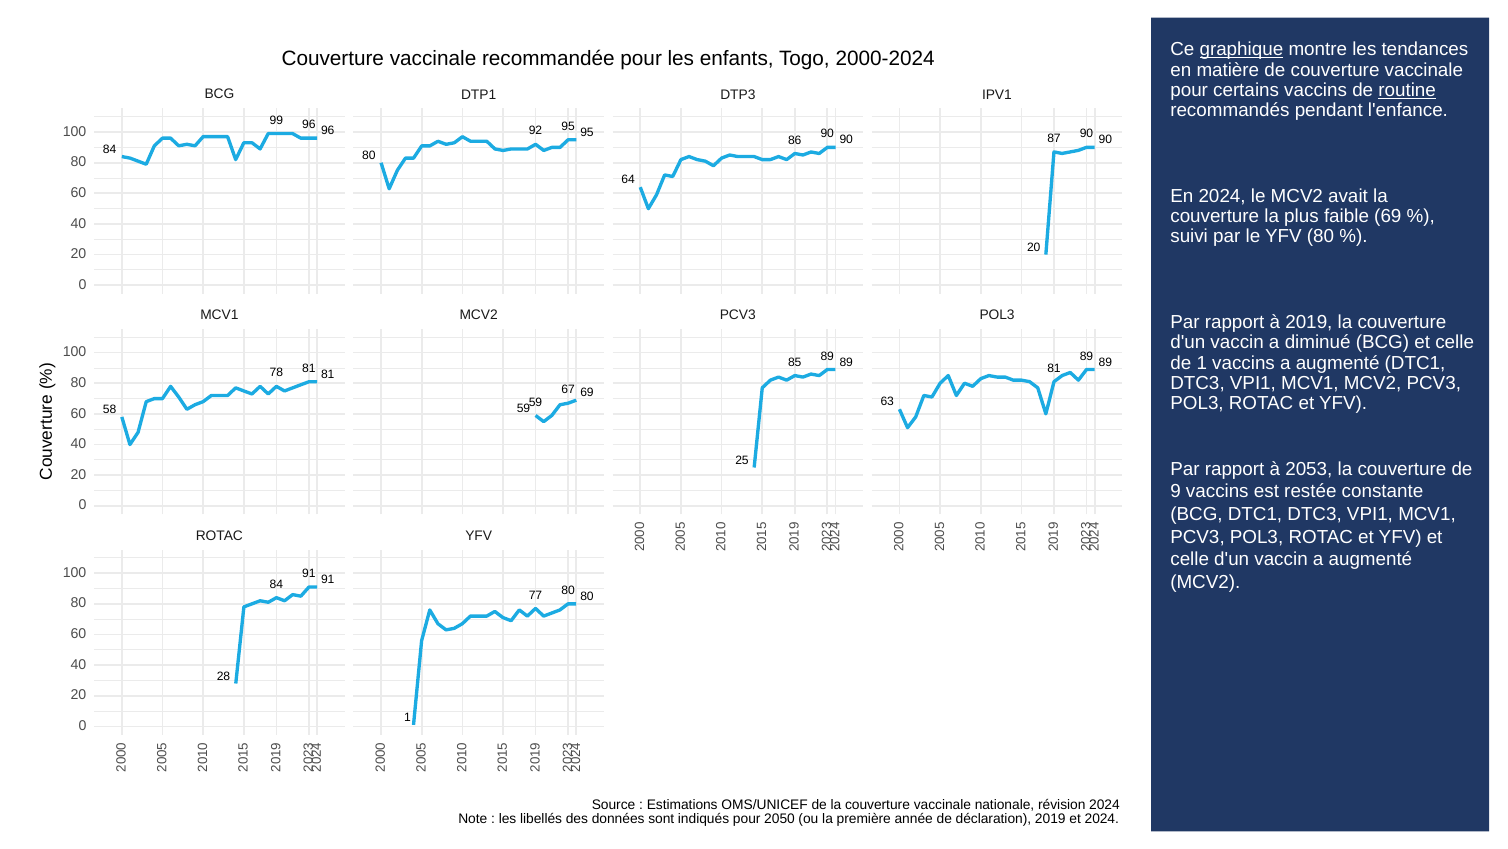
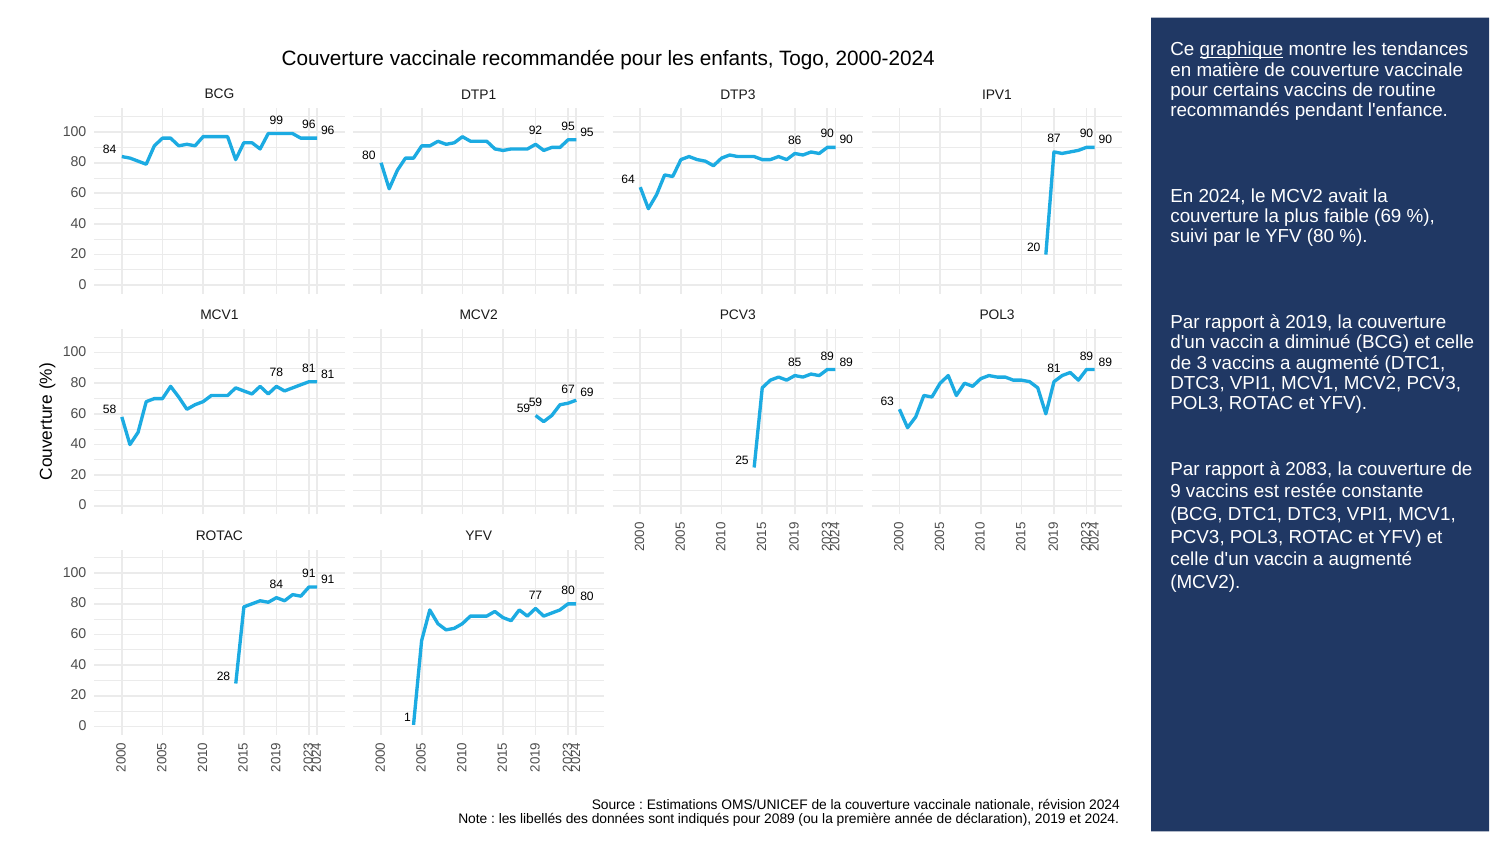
routine underline: present -> none (1407, 90)
de 1: 1 -> 3 (1202, 362)
2053: 2053 -> 2083 (1309, 469)
2050: 2050 -> 2089 (780, 818)
